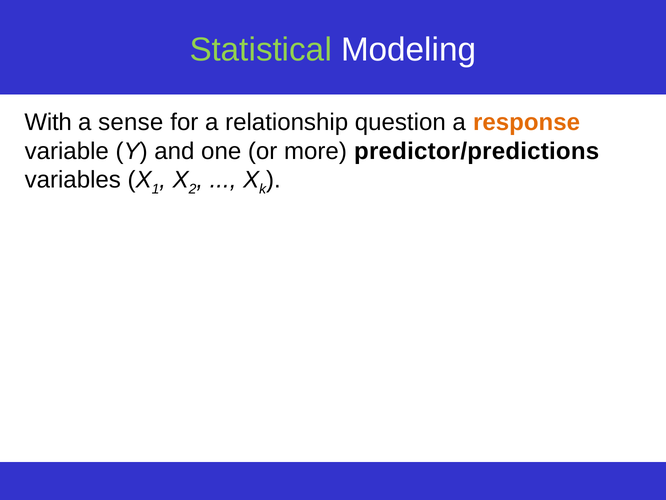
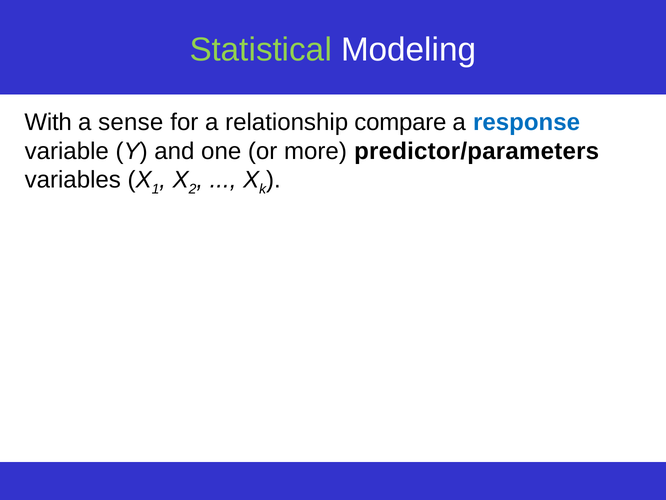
question: question -> compare (400, 122)
response colour: orange -> blue (527, 122)
predictor/predictions: predictor/predictions -> predictor/parameters (477, 151)
